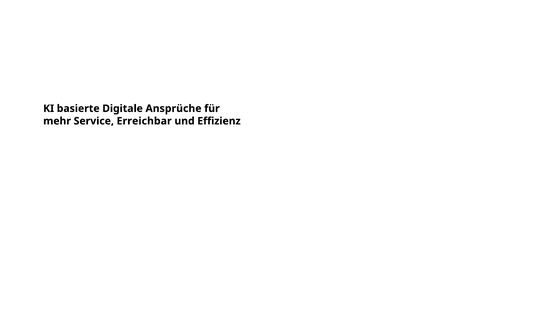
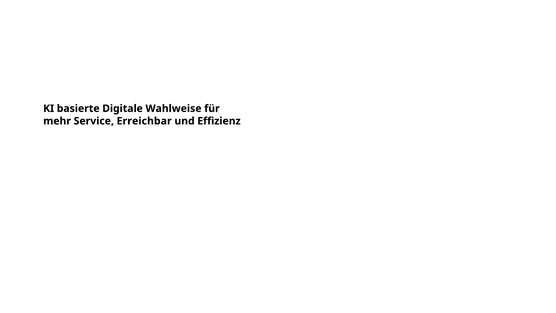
Ansprüche: Ansprüche -> Wahlweise (174, 108)
